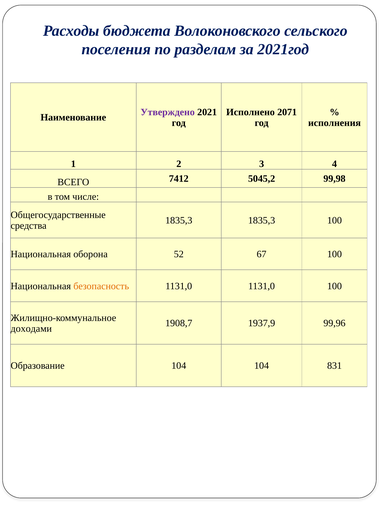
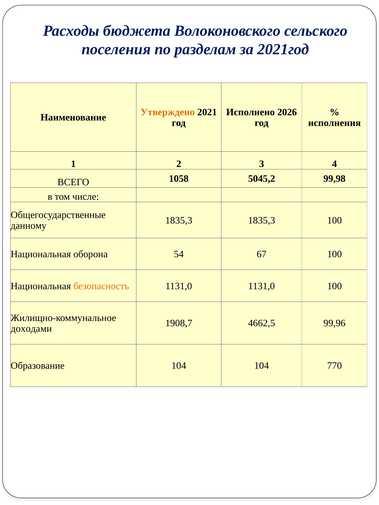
Утверждено colour: purple -> orange (168, 112)
2071: 2071 -> 2026 (287, 112)
7412: 7412 -> 1058 (179, 179)
средства: средства -> данному (29, 226)
52: 52 -> 54 (179, 254)
1937,9: 1937,9 -> 4662,5 (262, 323)
831: 831 -> 770 (335, 366)
